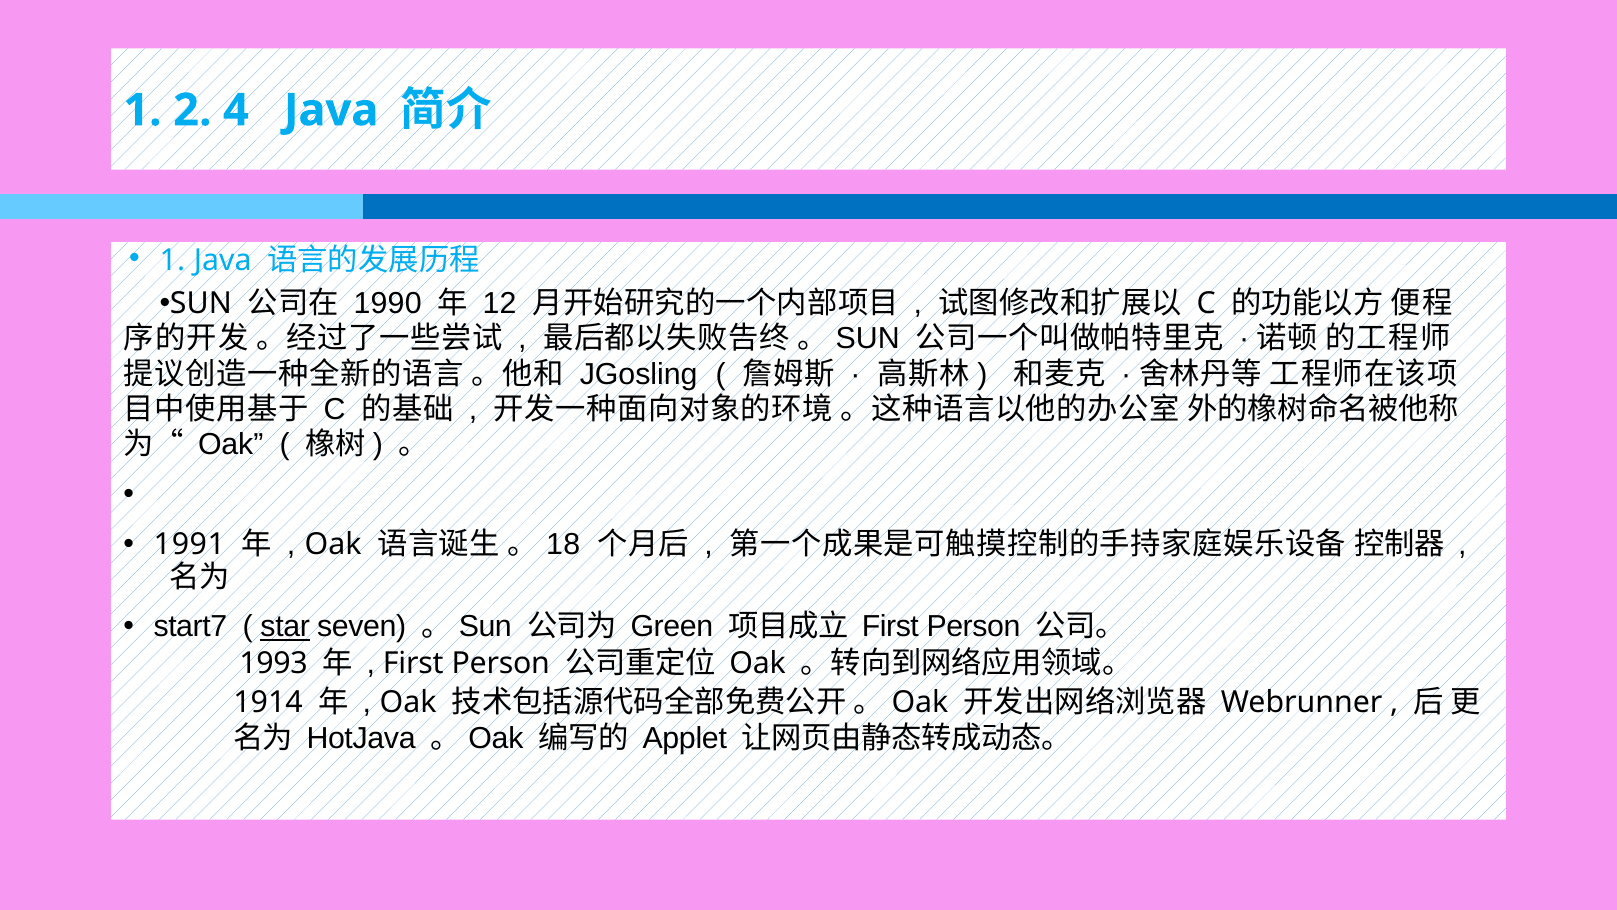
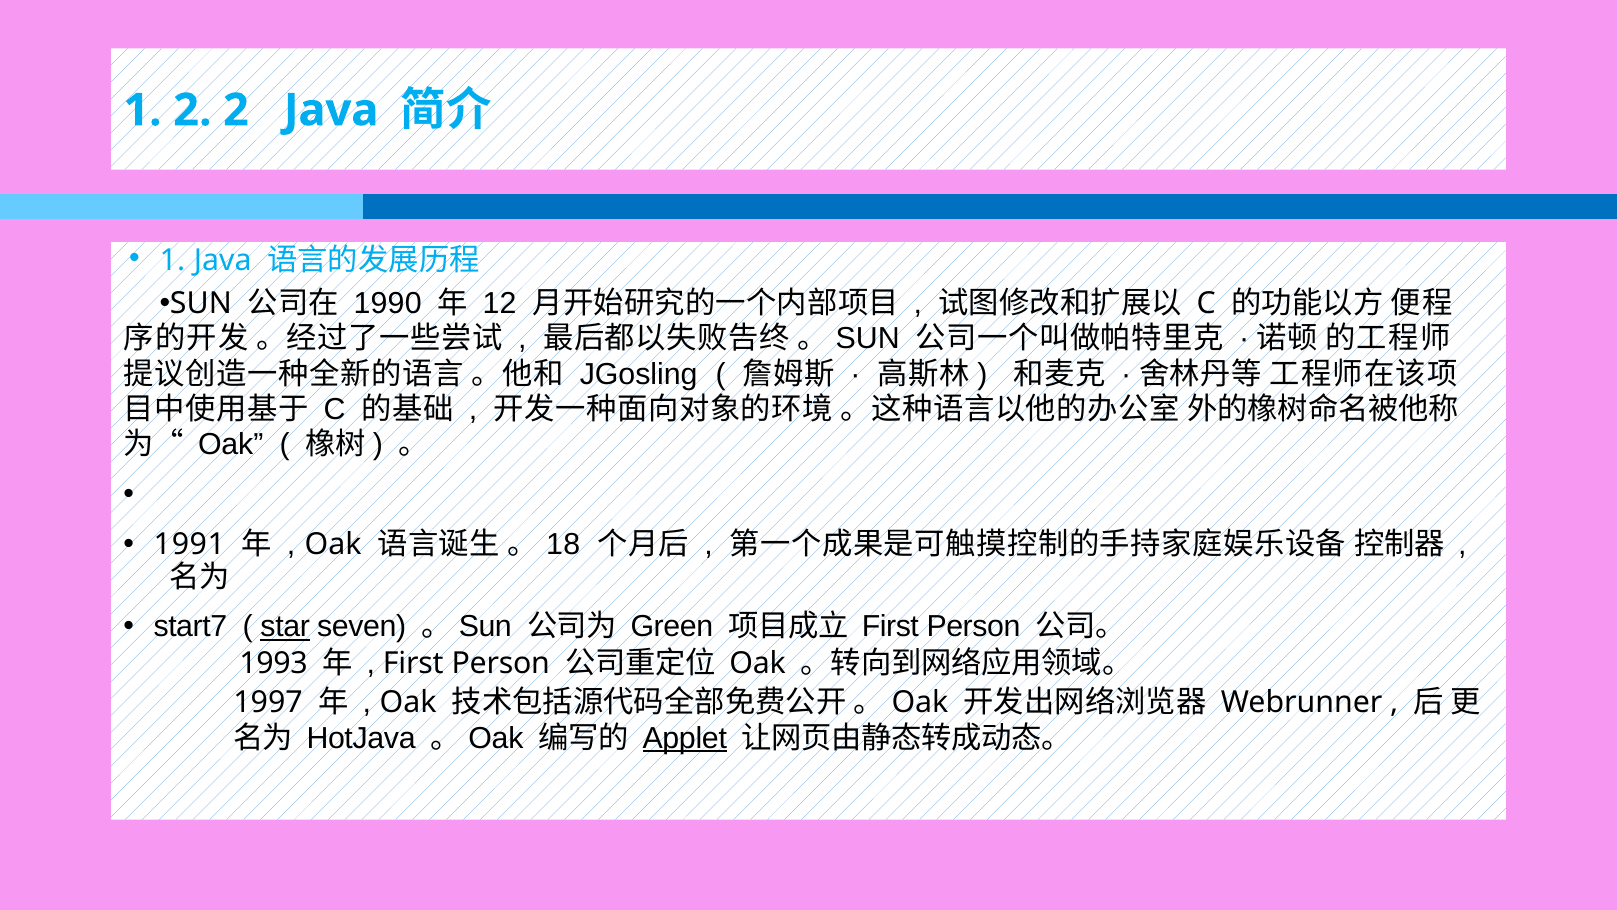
2 4: 4 -> 2 (236, 110)
1914: 1914 -> 1997 (268, 703)
Applet underline: none -> present (685, 738)
